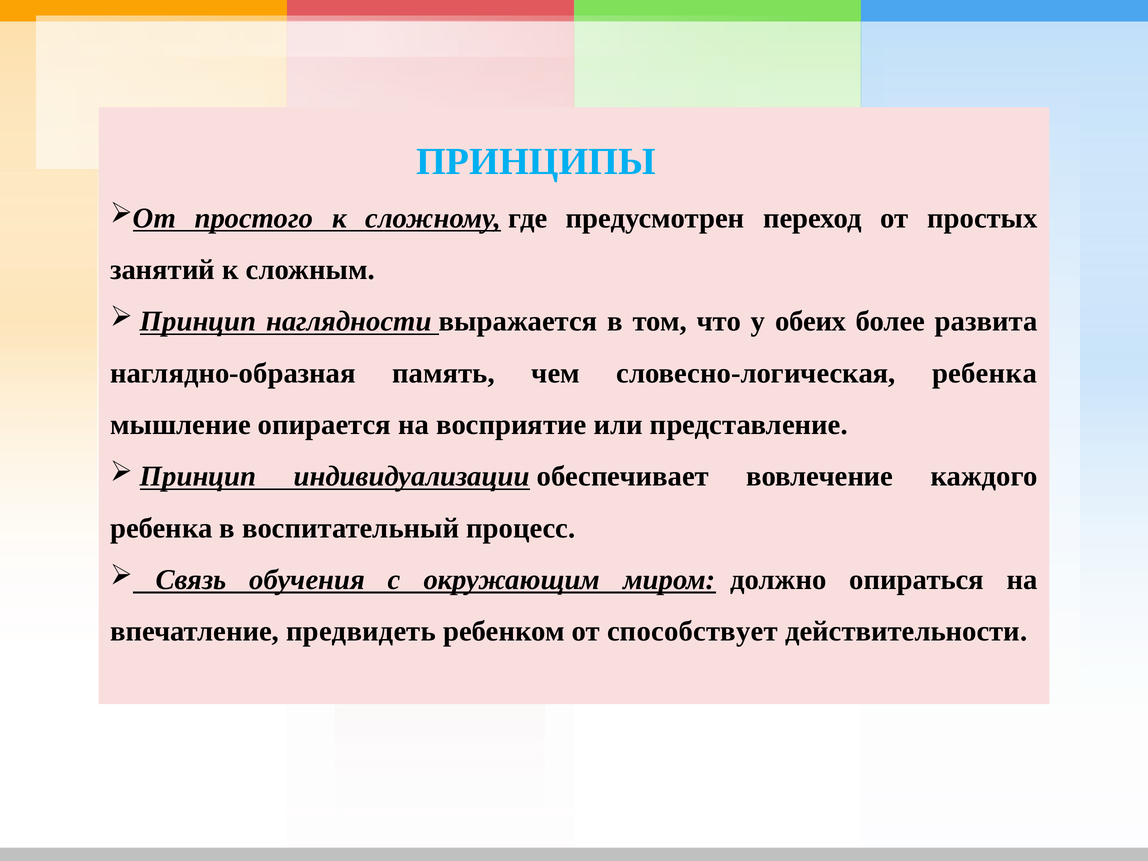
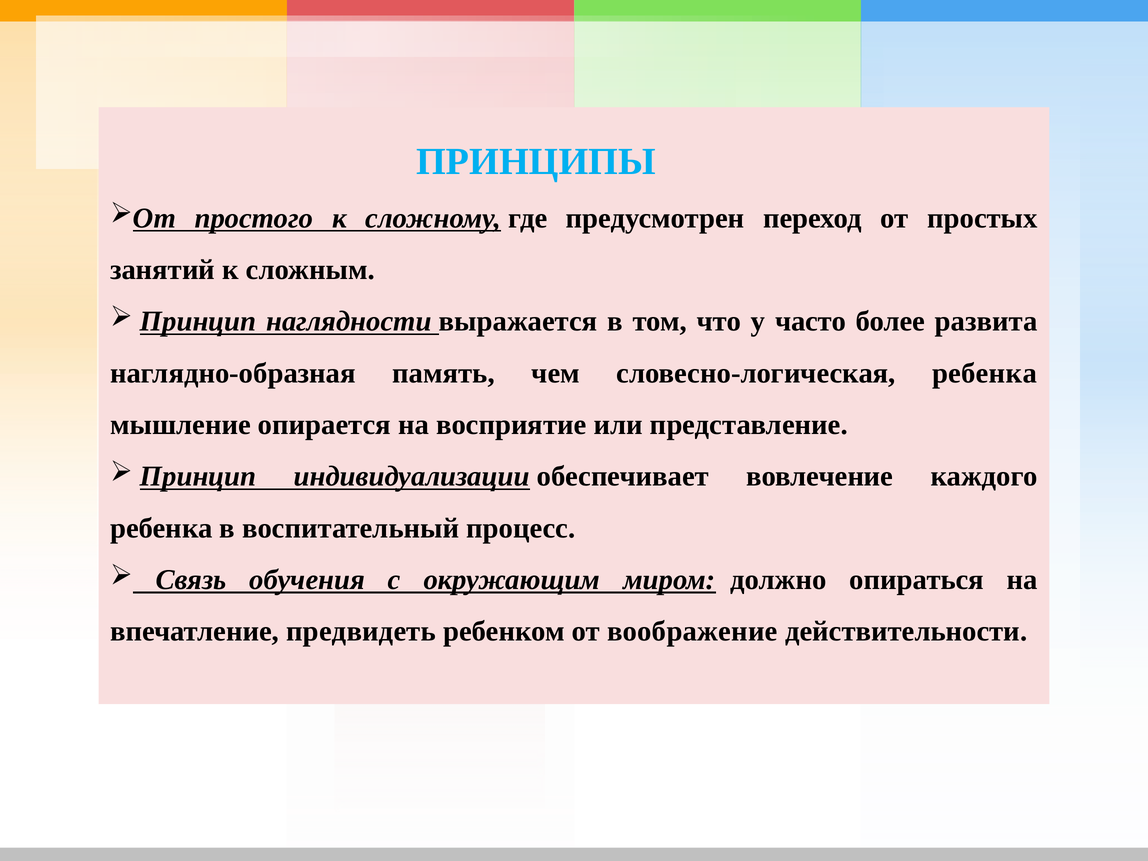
обеих: обеих -> часто (811, 322)
способствует: способствует -> воображение (692, 631)
